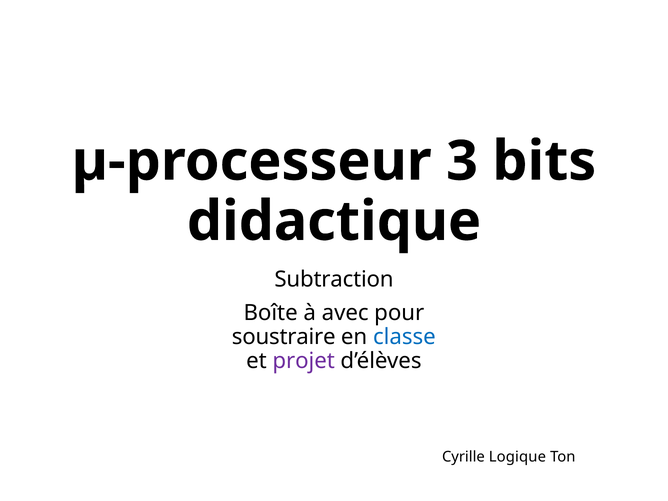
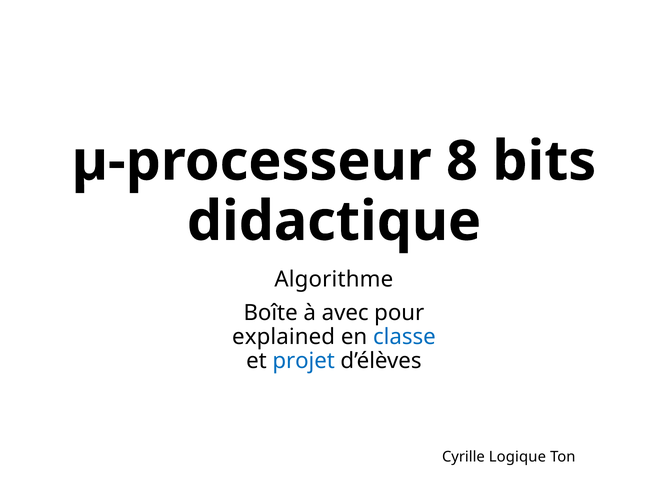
3: 3 -> 8 (462, 161)
Subtraction: Subtraction -> Algorithme (334, 279)
soustraire: soustraire -> explained (284, 337)
projet colour: purple -> blue (304, 361)
